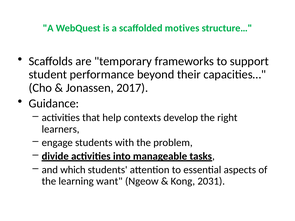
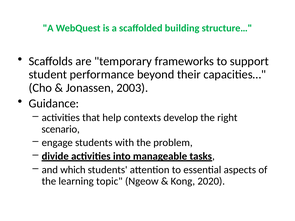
motives: motives -> building (182, 28)
2017: 2017 -> 2003 (132, 88)
learners: learners -> scenario (61, 129)
want: want -> topic (109, 181)
2031: 2031 -> 2020 (211, 181)
